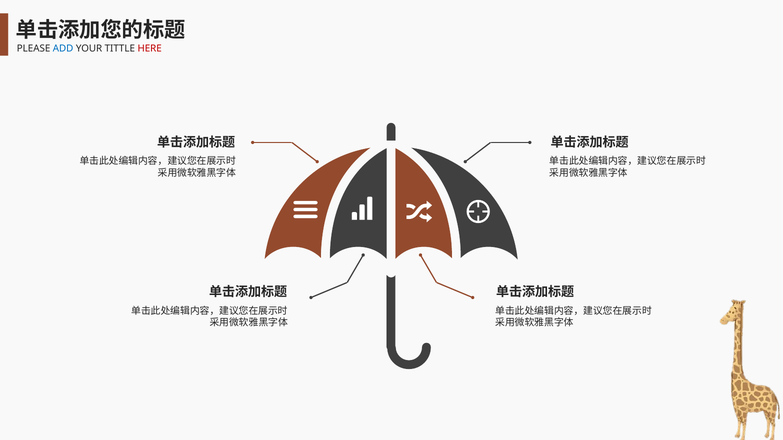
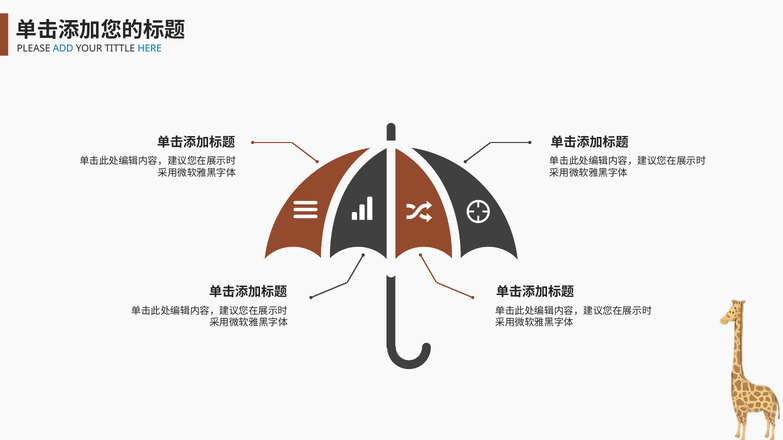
HERE colour: red -> blue (150, 48)
